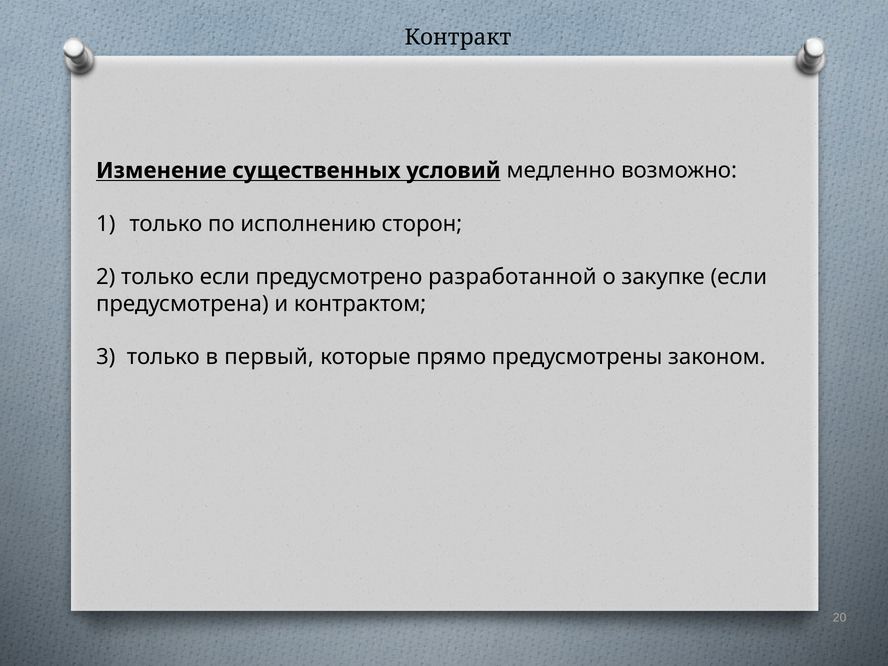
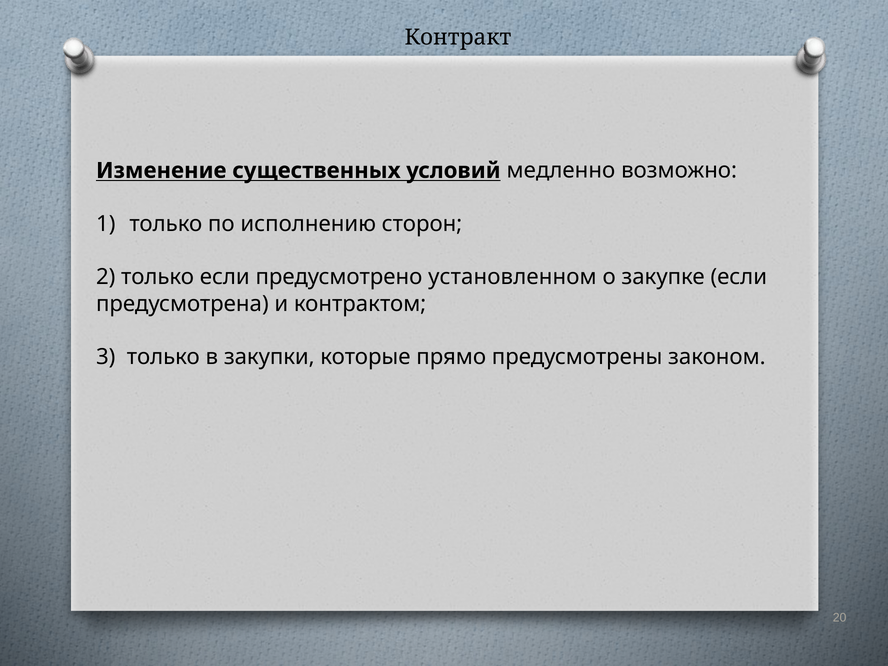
разработанной: разработанной -> установленном (512, 277)
первый: первый -> закупки (269, 357)
